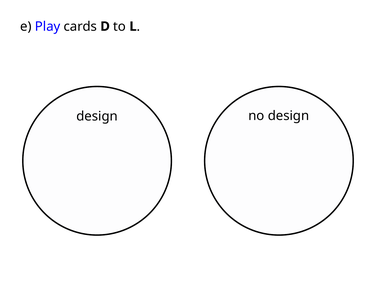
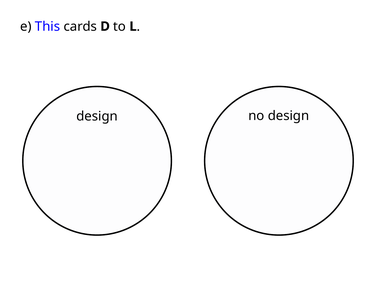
Play: Play -> This (48, 26)
